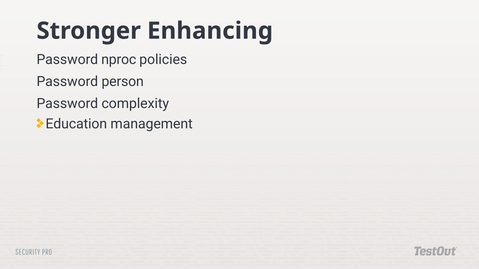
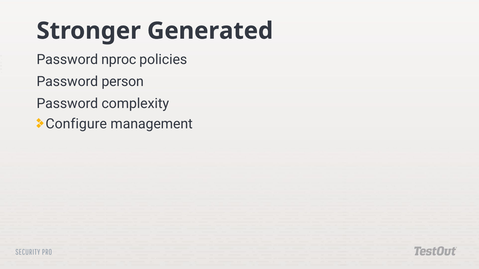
Enhancing: Enhancing -> Generated (210, 31)
Education: Education -> Configure (76, 124)
